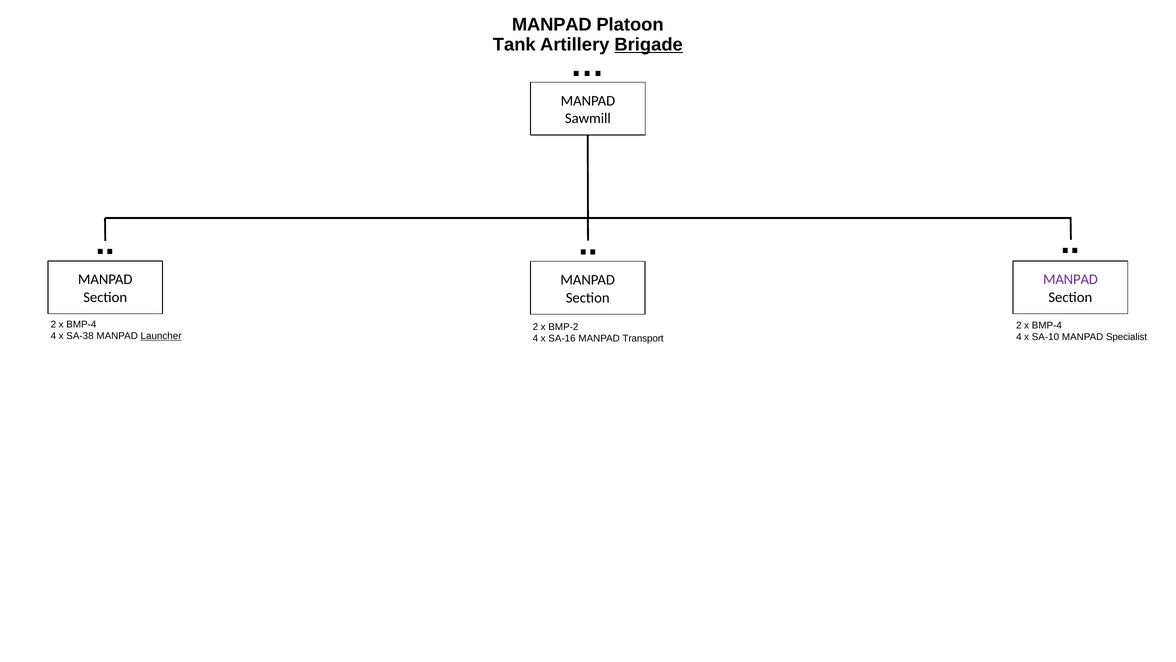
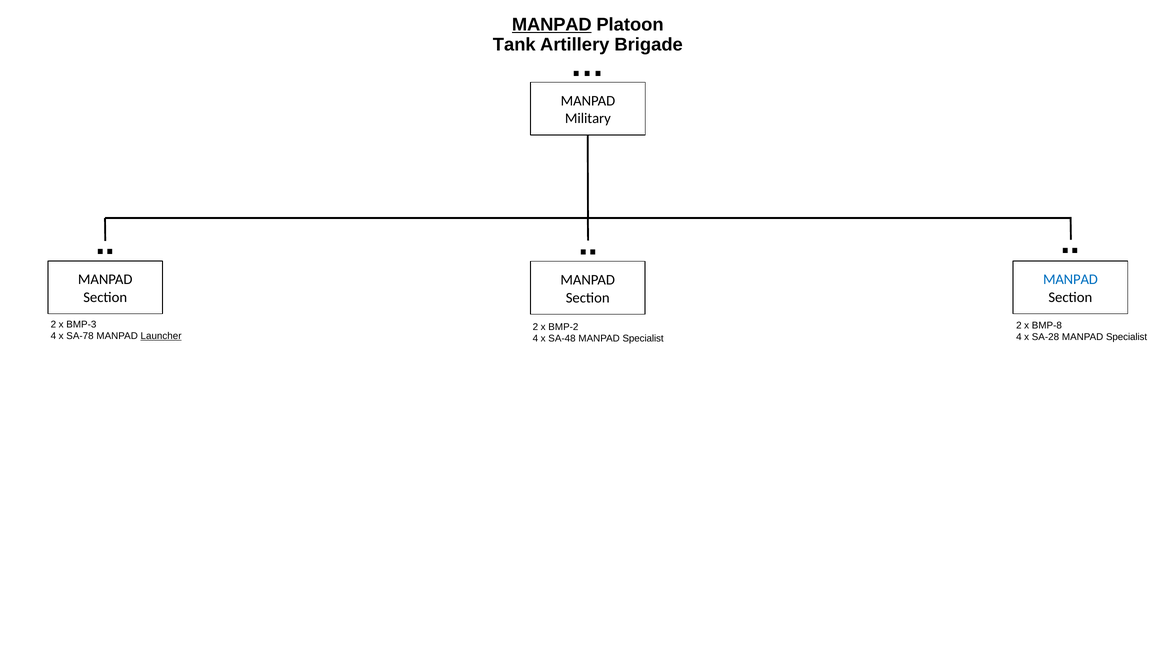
MANPAD underline: none -> present (552, 25)
Brigade underline: present -> none (649, 45)
Sawmill: Sawmill -> Military (588, 118)
MANPAD colour: purple -> blue (1070, 279)
BMP-4: BMP-4 -> BMP-3 (81, 324)
BMP-4: BMP-4 -> BMP-8 (1047, 325)
SA-38: SA-38 -> SA-78 (80, 336)
SA-10: SA-10 -> SA-28 (1045, 337)
SA-16: SA-16 -> SA-48 (562, 338)
Transport: Transport -> Specialist (643, 338)
